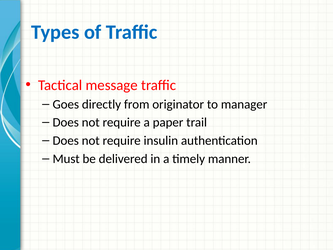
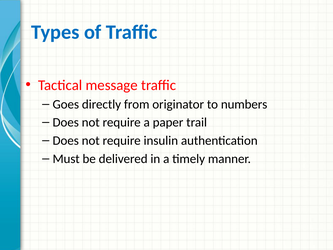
manager: manager -> numbers (244, 104)
